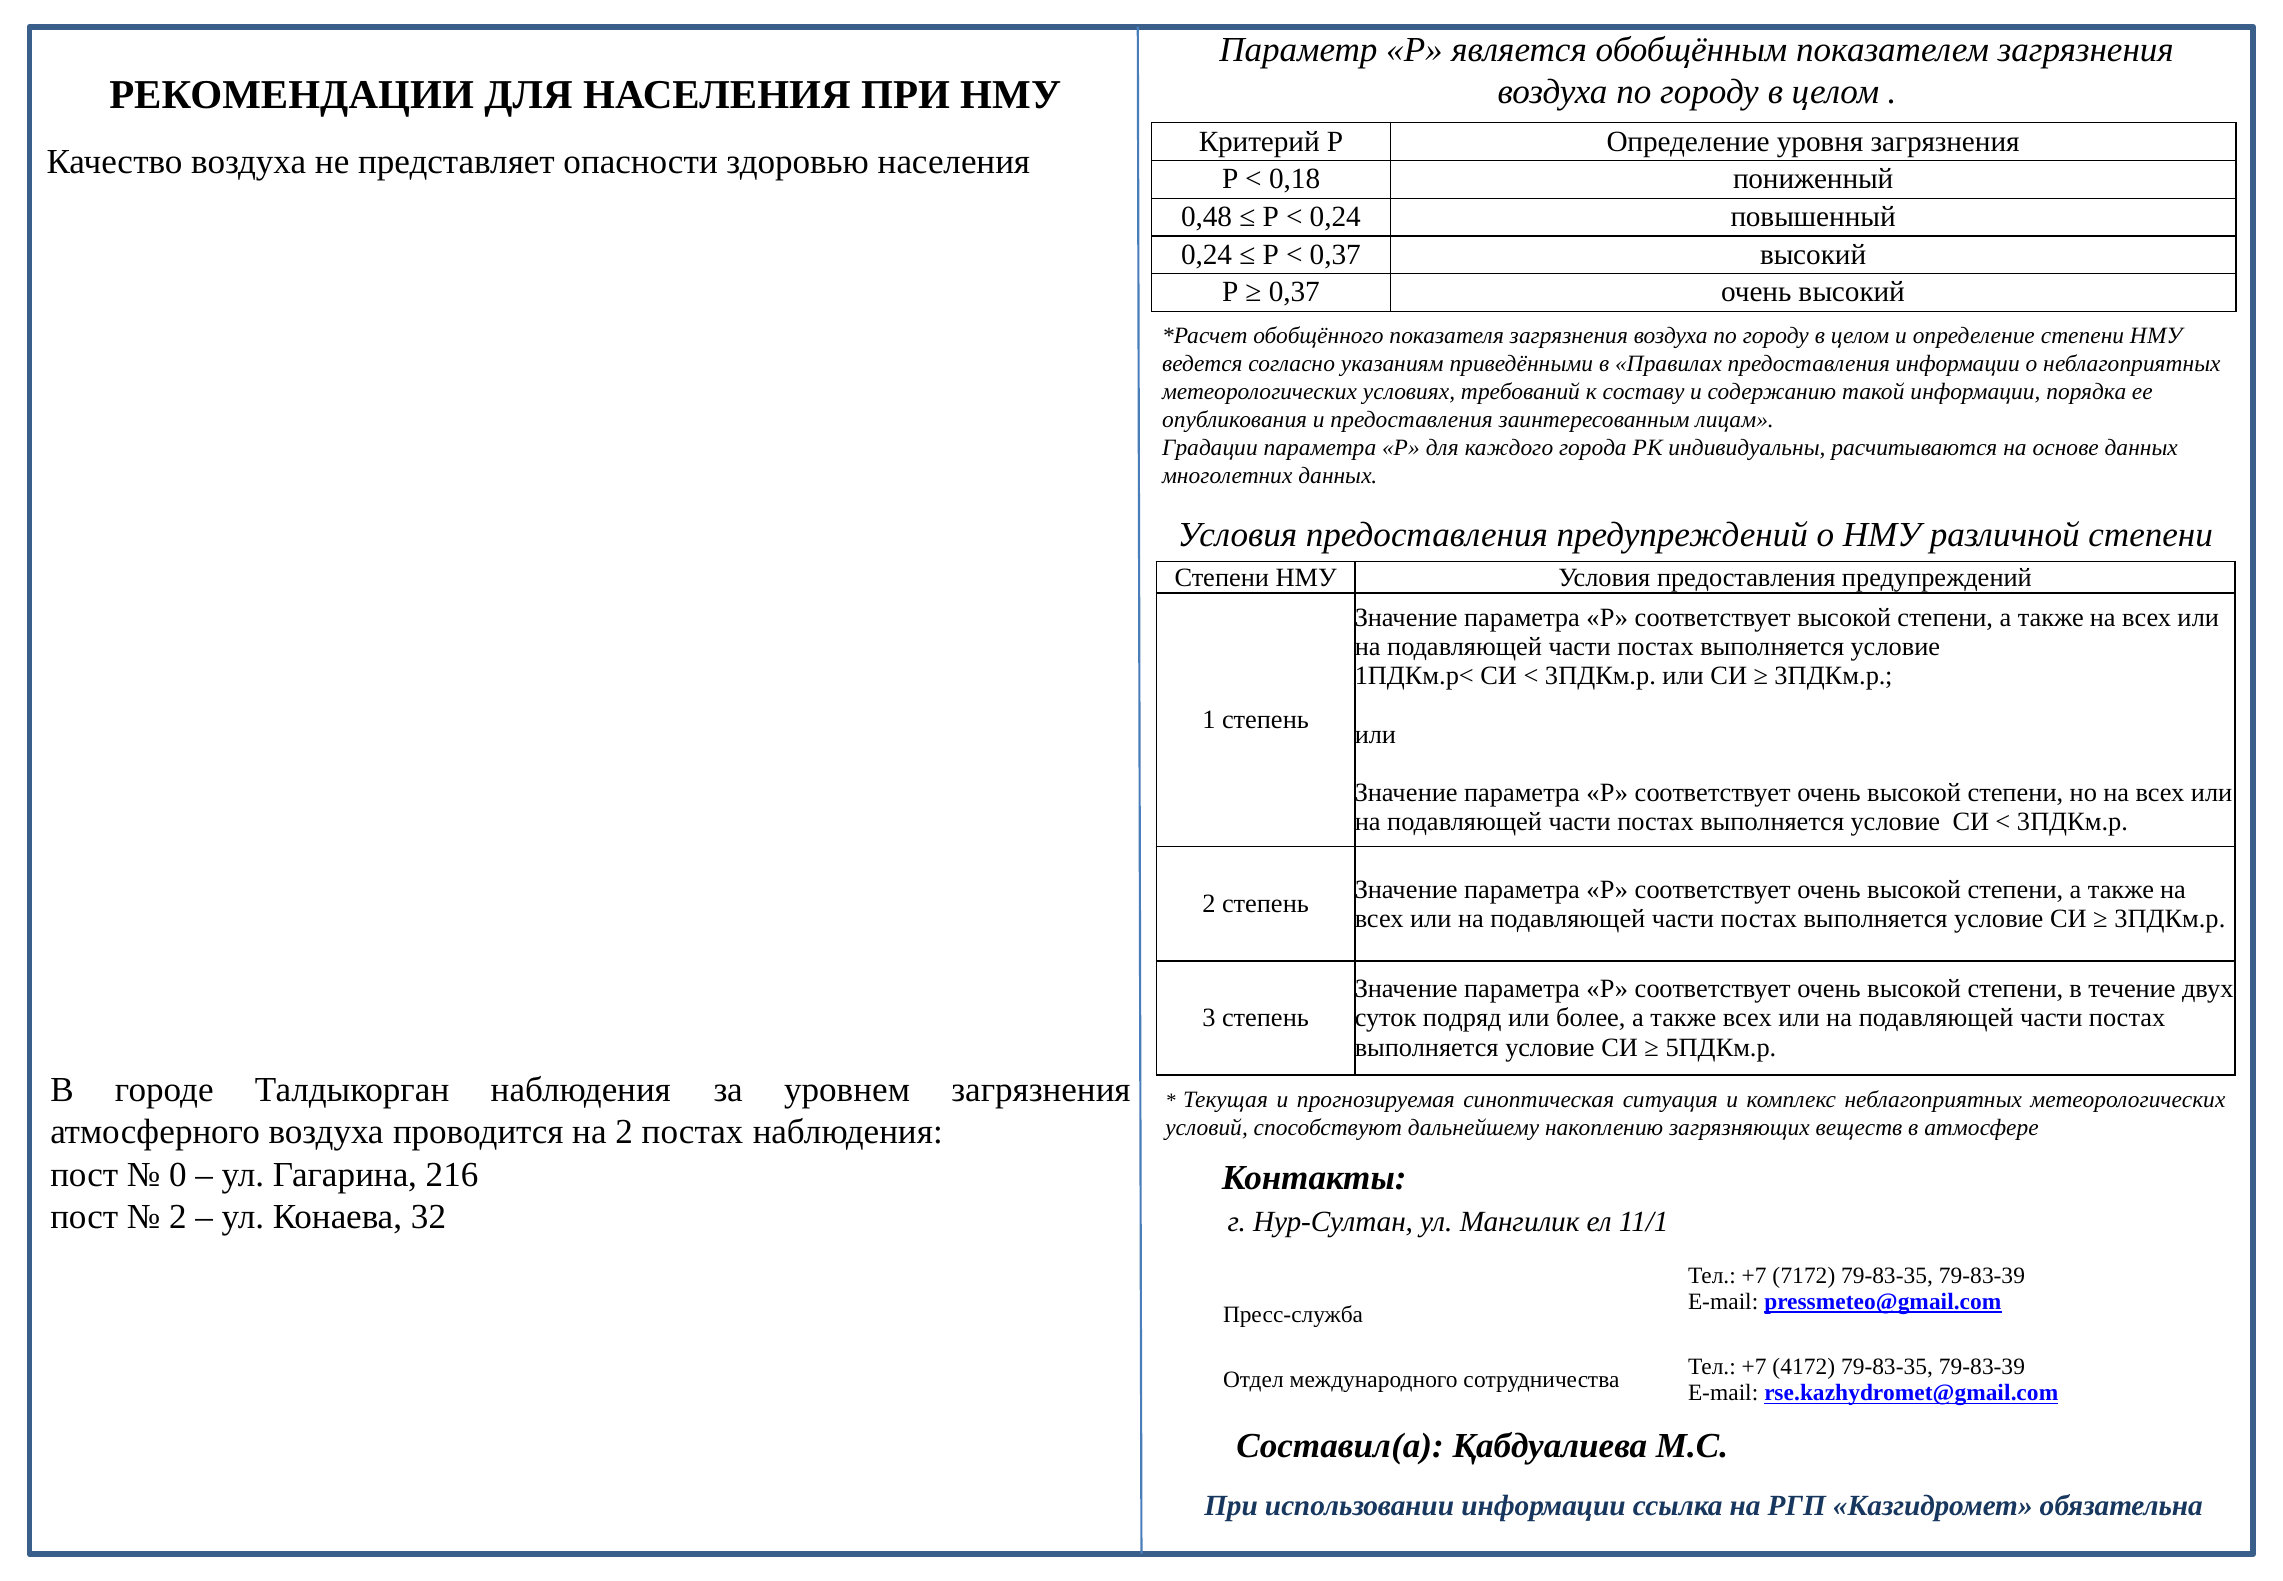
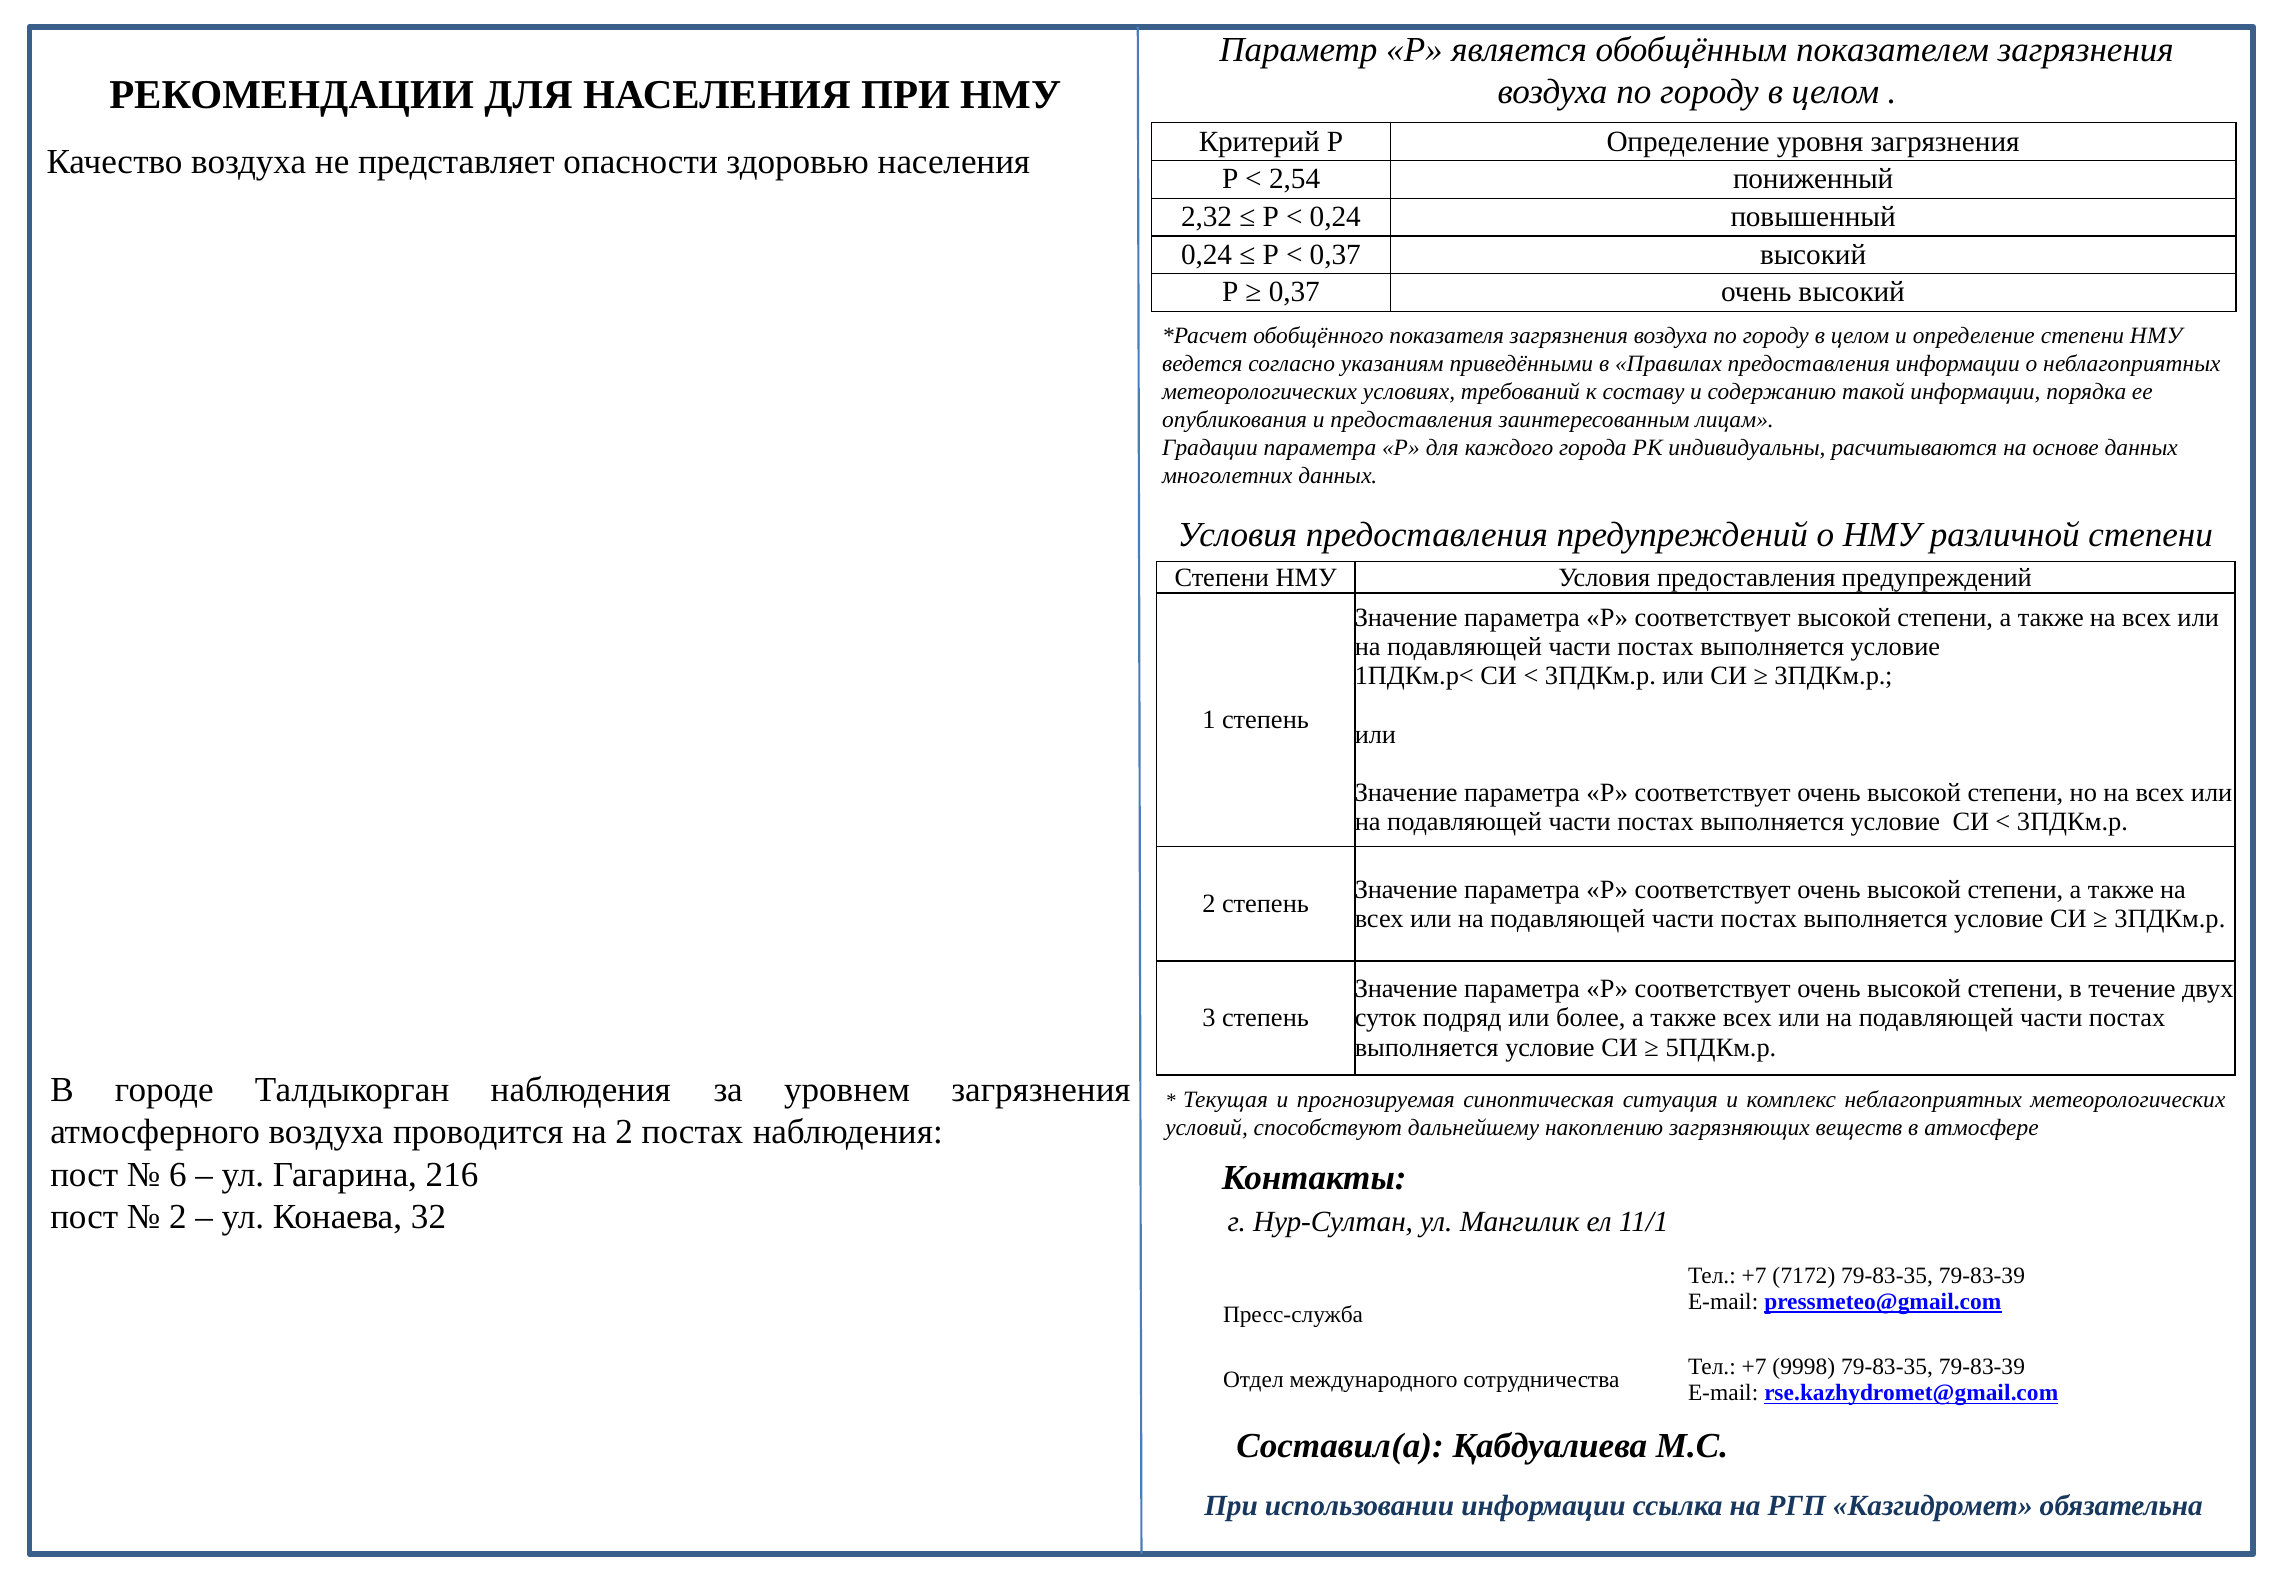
0,18: 0,18 -> 2,54 (1295, 179)
0,48: 0,48 -> 2,32 (1207, 217)
0: 0 -> 6 (178, 1174)
4172: 4172 -> 9998 (1804, 1366)
